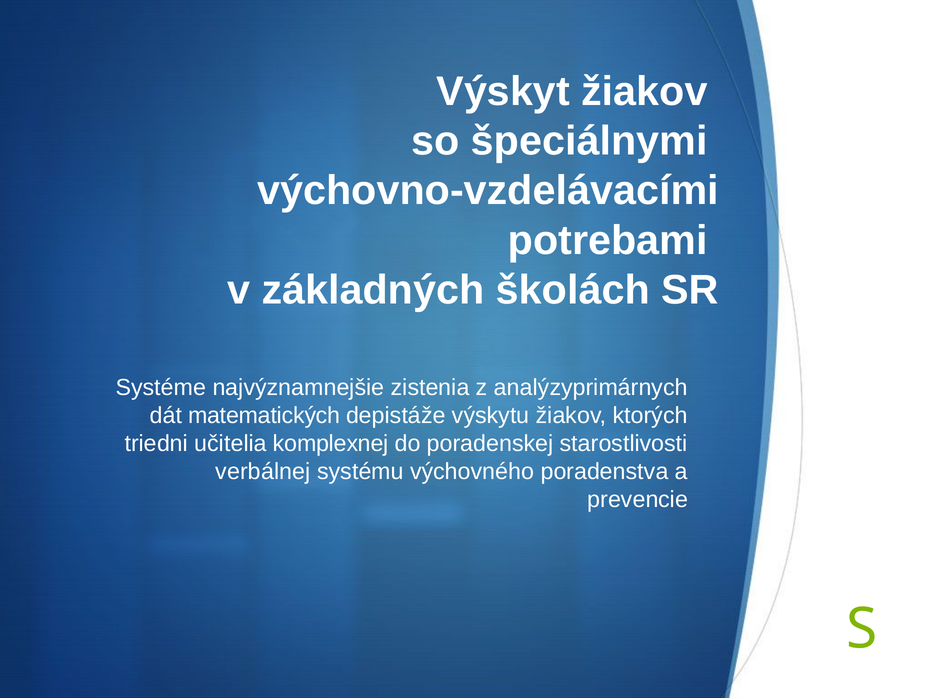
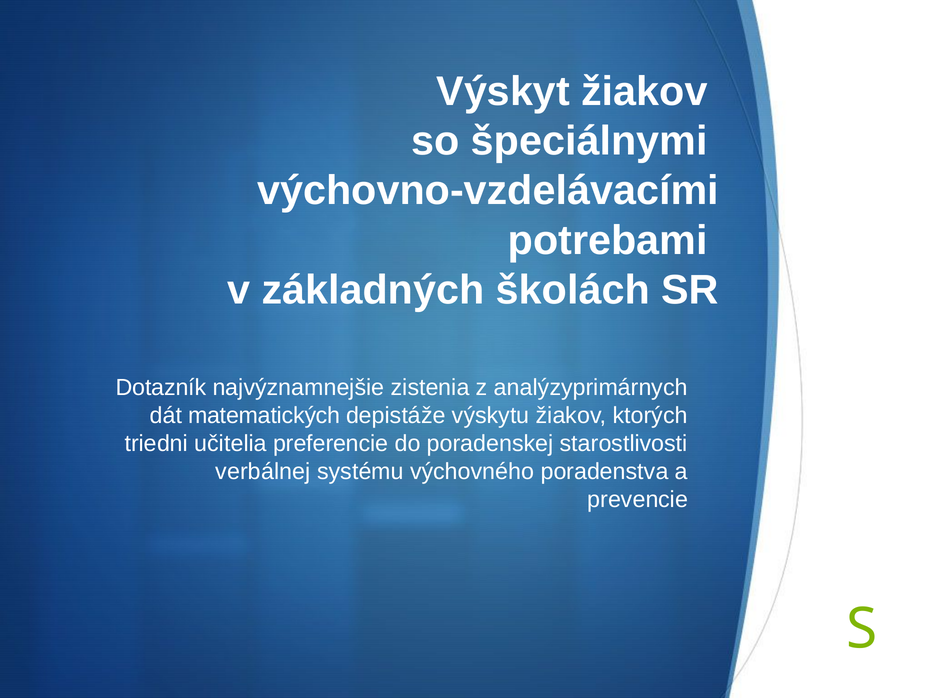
Systéme: Systéme -> Dotazník (161, 387)
komplexnej: komplexnej -> preferencie (331, 443)
